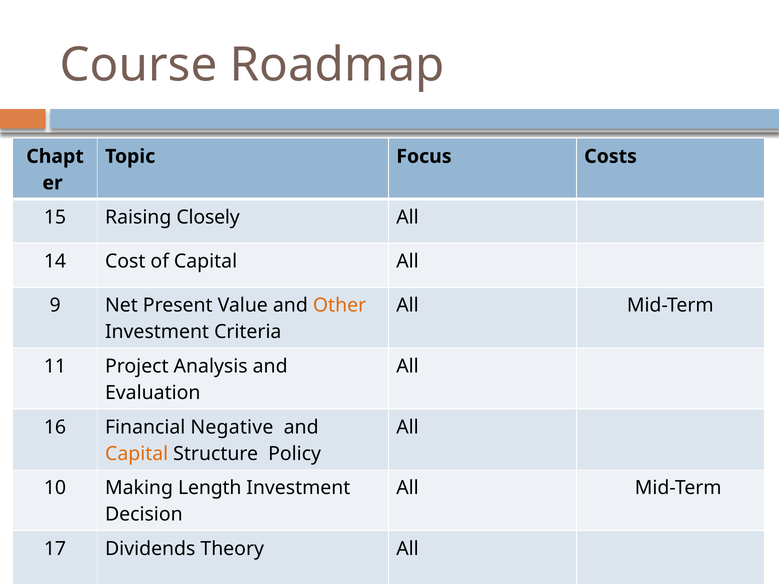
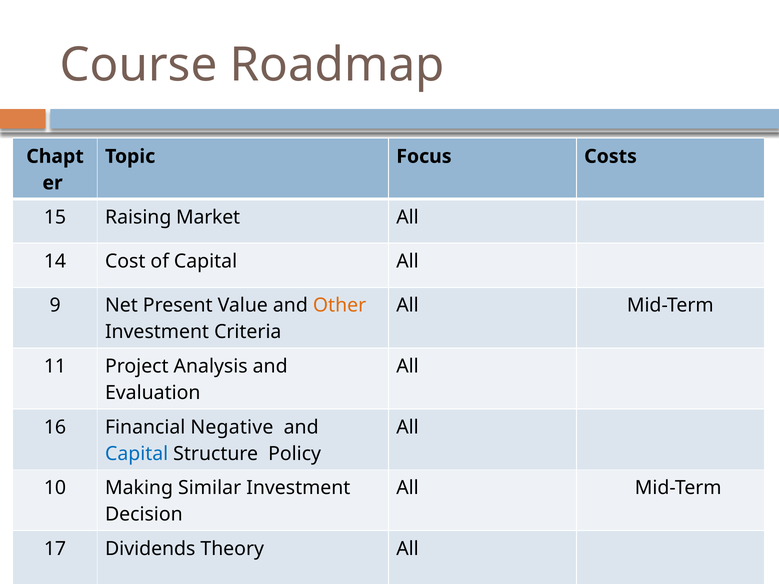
Closely: Closely -> Market (208, 217)
Capital colour: orange -> blue (137, 454)
Length: Length -> Similar (210, 488)
